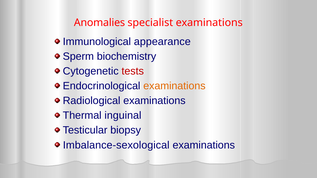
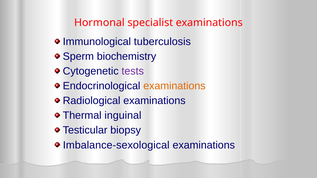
Anomalies: Anomalies -> Hormonal (99, 23)
appearance: appearance -> tuberculosis (162, 42)
tests colour: red -> purple (133, 71)
